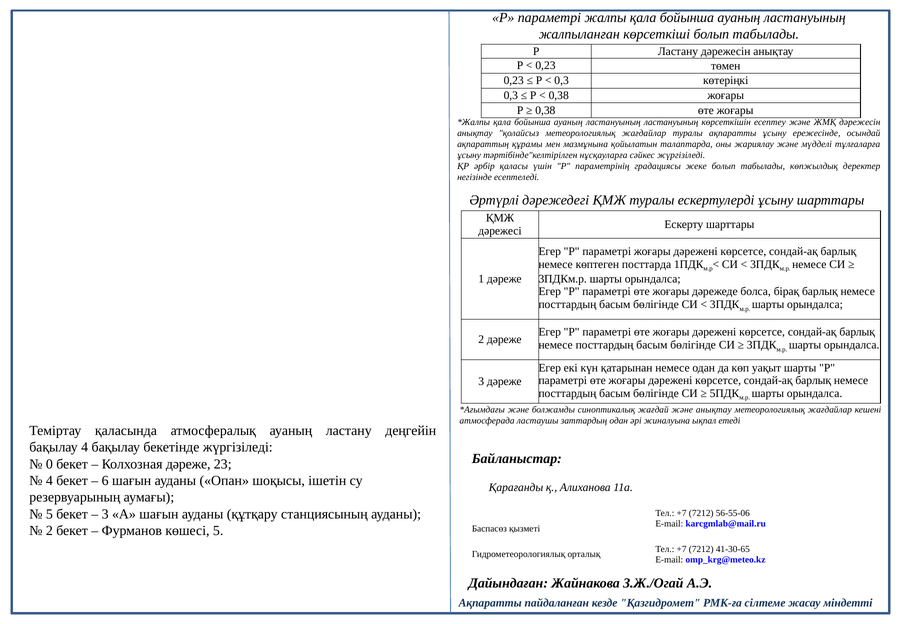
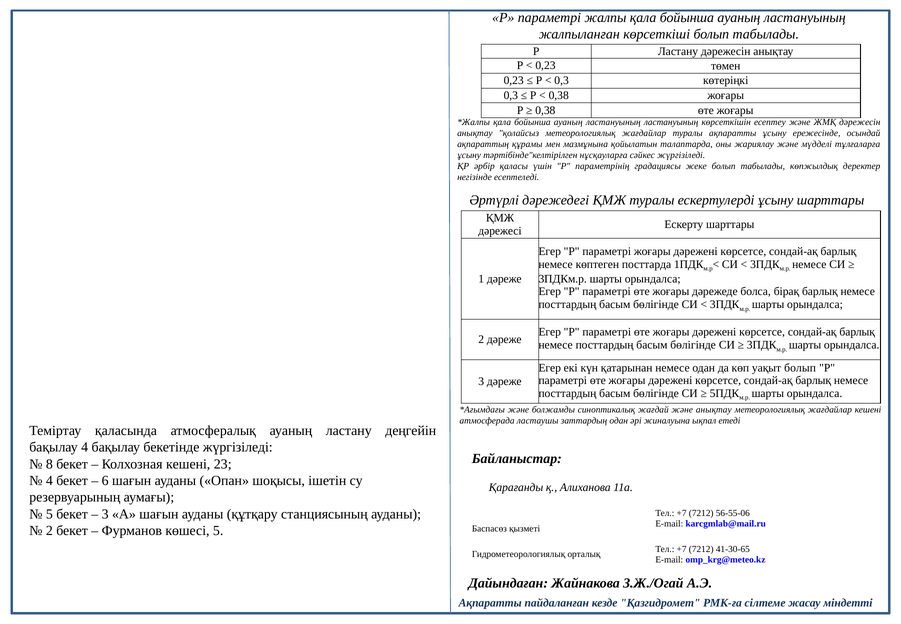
уақыт шарты: шарты -> болып (800, 368)
0: 0 -> 8 (49, 464)
Колхозная дәреже: дәреже -> кешені (188, 464)
